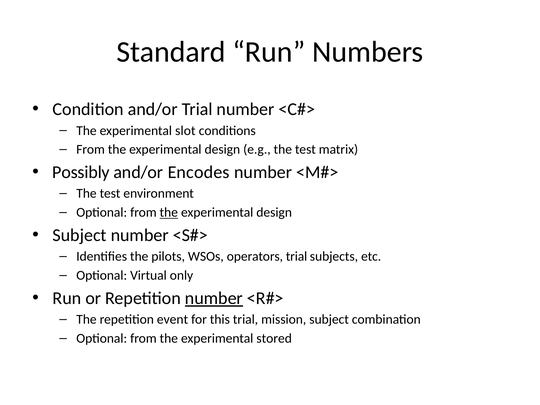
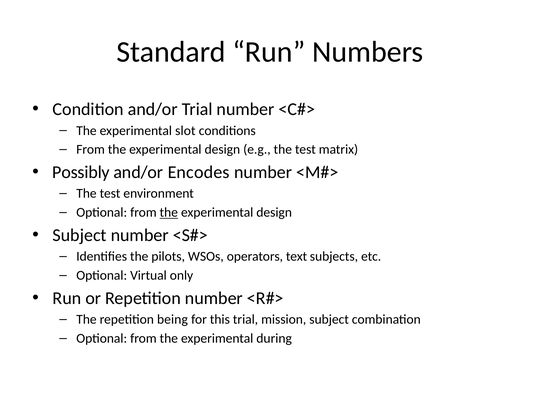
operators trial: trial -> text (297, 257)
number underline: present -> none (214, 298)
event: event -> being (172, 320)
stored: stored -> during (274, 338)
